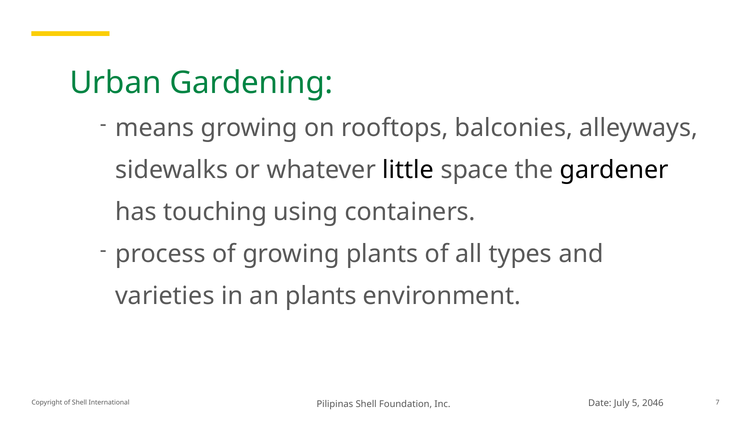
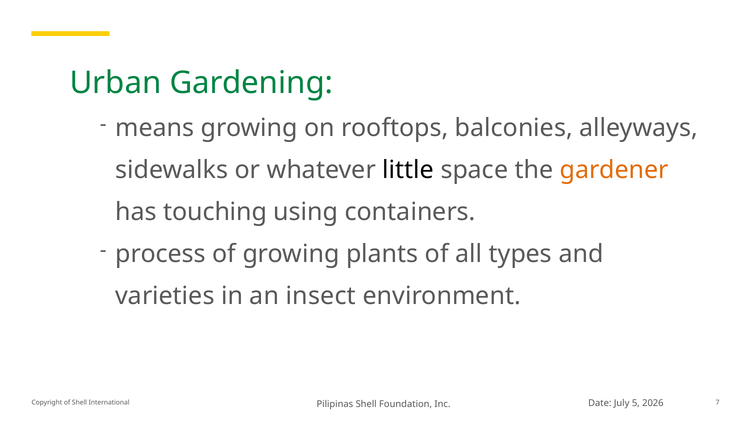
gardener colour: black -> orange (614, 170)
an plants: plants -> insect (321, 296)
2046: 2046 -> 2026 (653, 404)
